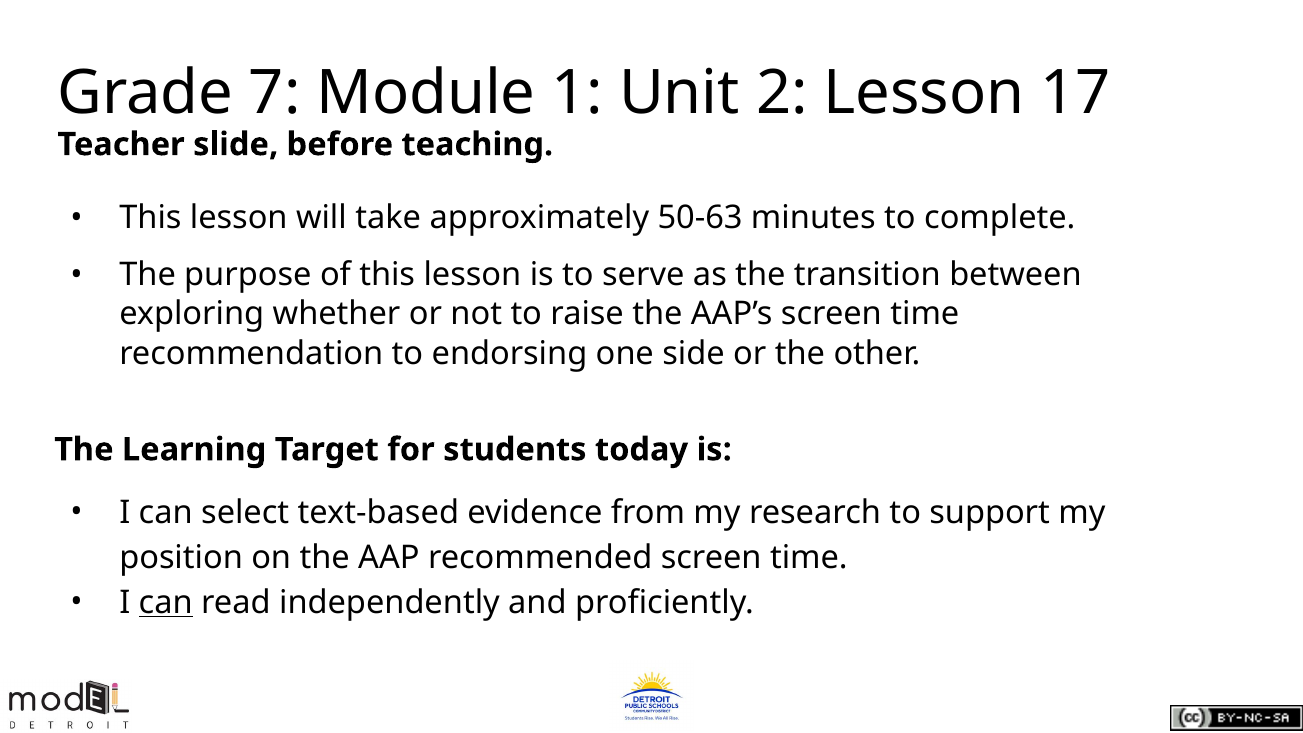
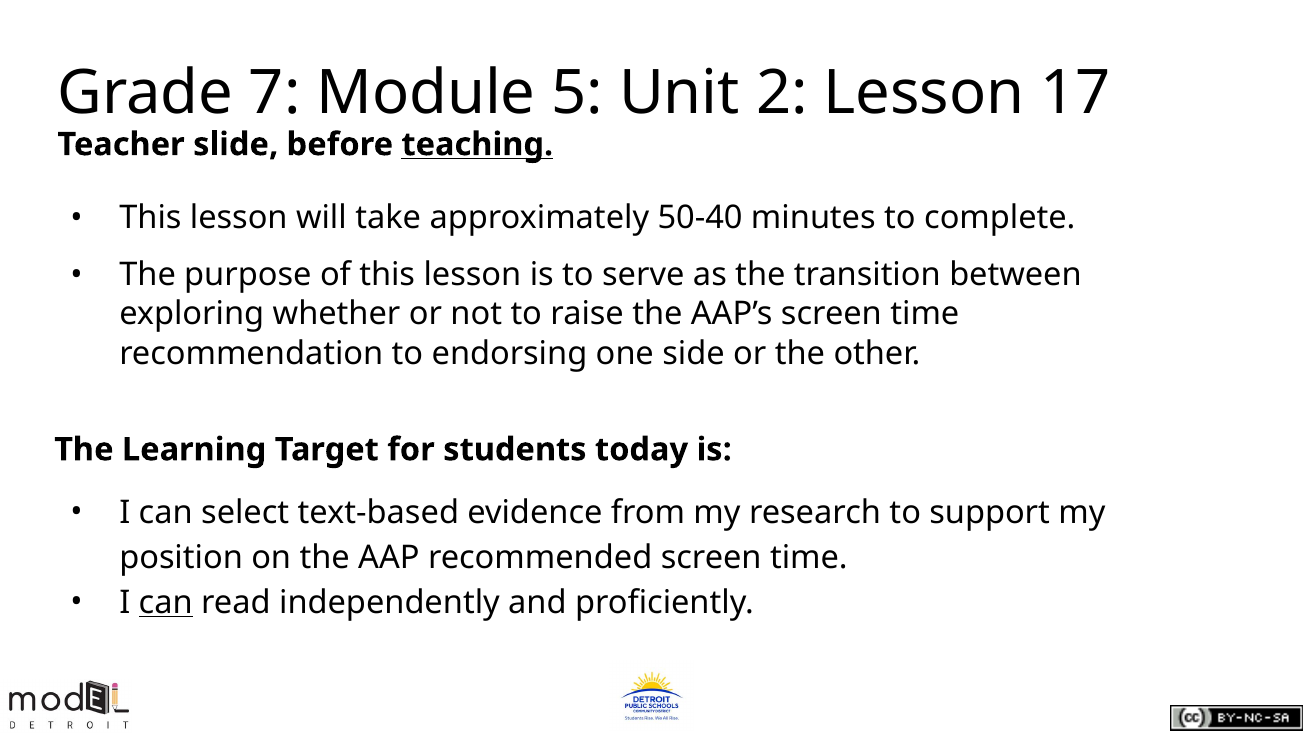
1: 1 -> 5 (577, 93)
teaching underline: none -> present (477, 144)
50-63: 50-63 -> 50-40 (700, 217)
